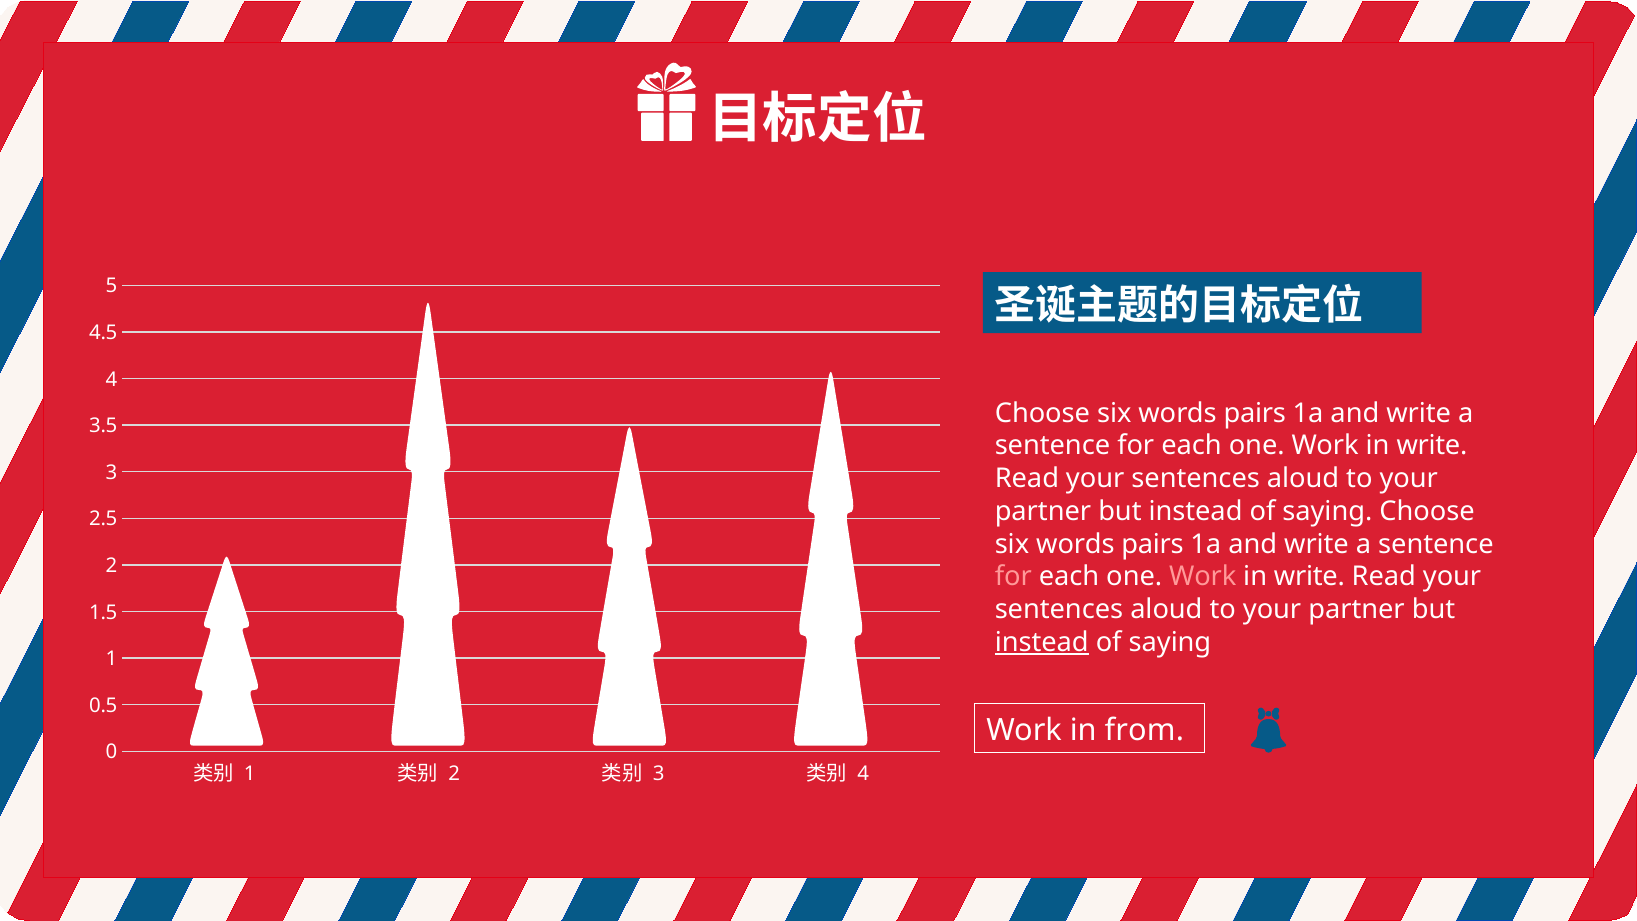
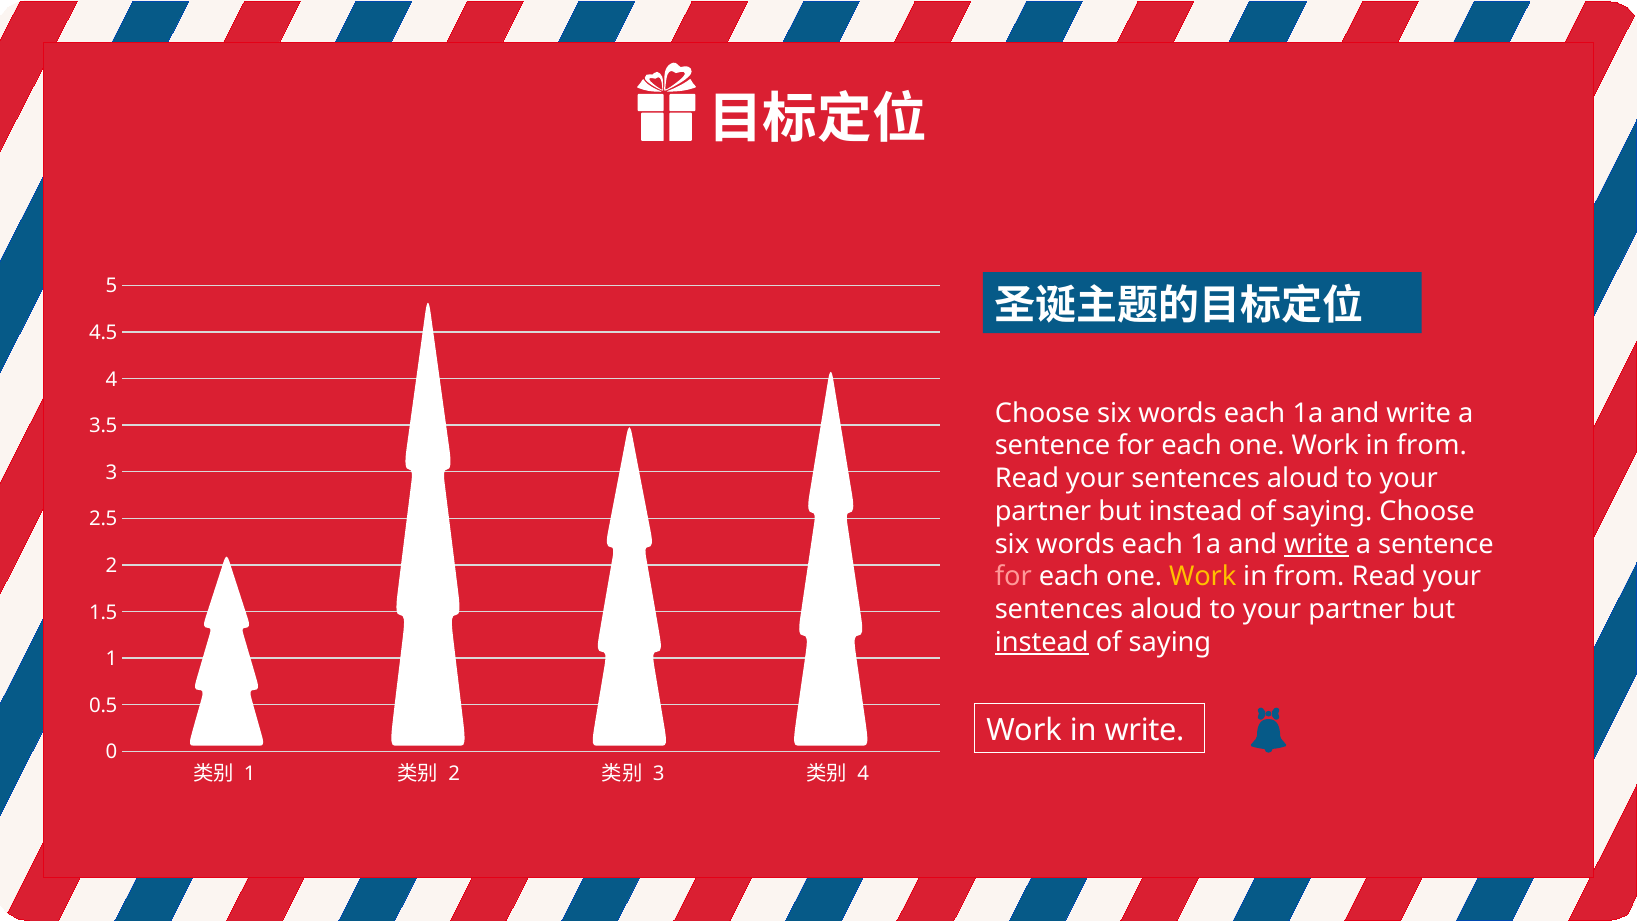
pairs: pairs -> each (1255, 413)
write: write -> from (1432, 446)
pairs: pairs -> each (1152, 544)
write underline: none -> present (1317, 544)
Work colour: pink -> yellow (1203, 577)
write: write -> from (1309, 577)
in from: from -> write (1145, 730)
